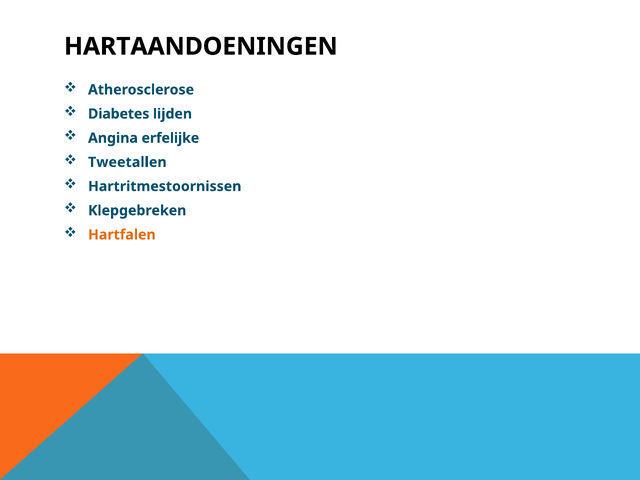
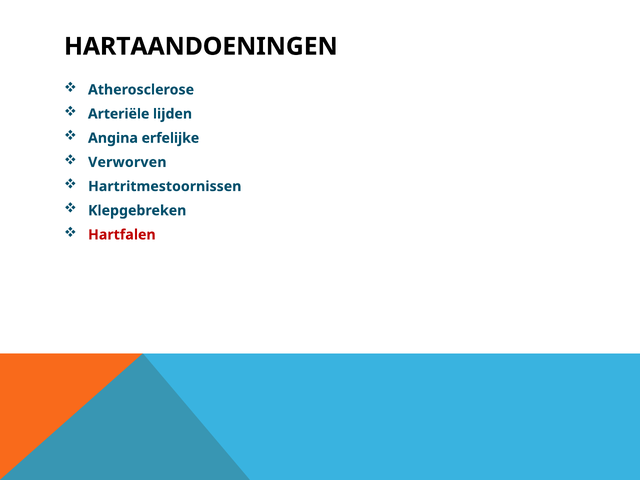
Diabetes: Diabetes -> Arteriële (119, 114)
Tweetallen: Tweetallen -> Verworven (127, 162)
Hartfalen colour: orange -> red (122, 235)
